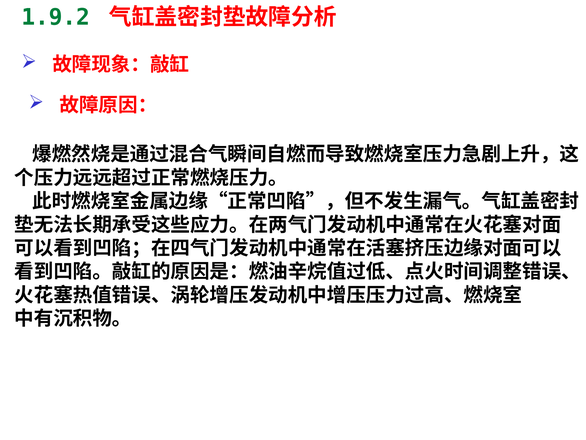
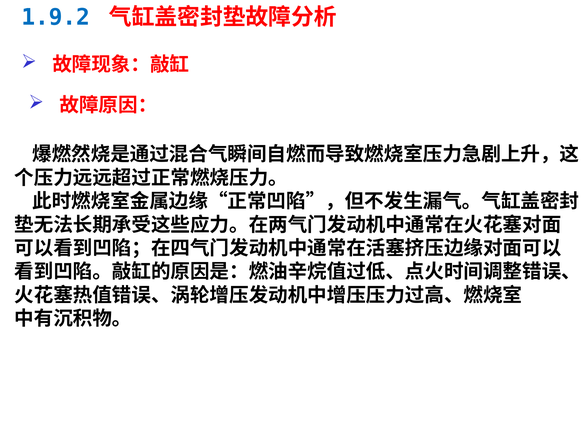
1.9.2 colour: green -> blue (56, 17)
